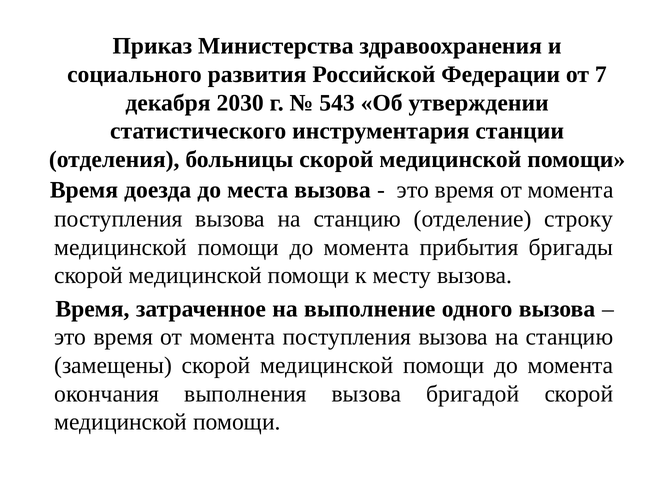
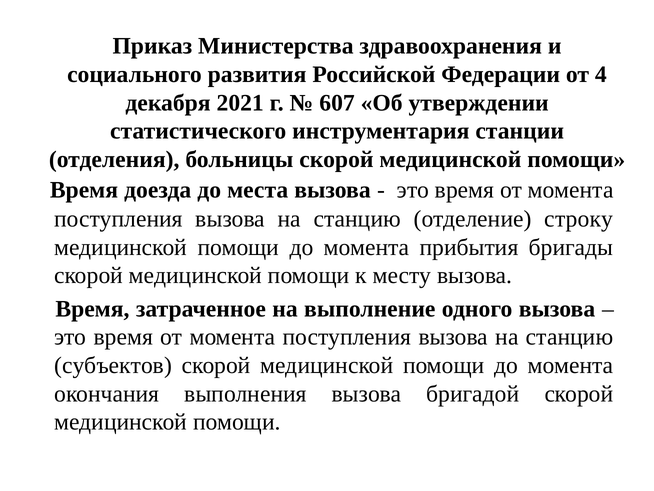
7: 7 -> 4 (601, 74)
2030: 2030 -> 2021 (240, 103)
543: 543 -> 607 (337, 103)
замещены: замещены -> субъектов (113, 365)
